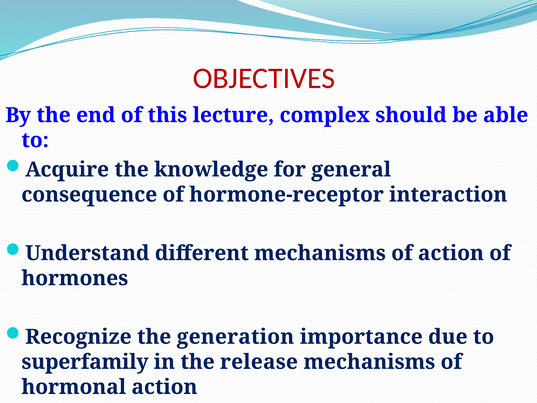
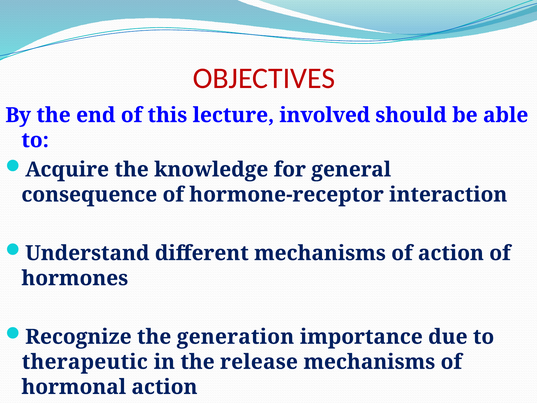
complex: complex -> involved (325, 115)
superfamily: superfamily -> therapeutic (85, 362)
